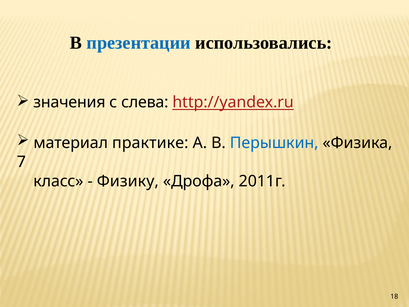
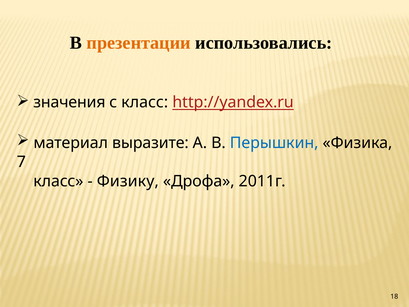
презентации colour: blue -> orange (139, 43)
с слева: слева -> класс (145, 102)
практике: практике -> выразите (150, 143)
